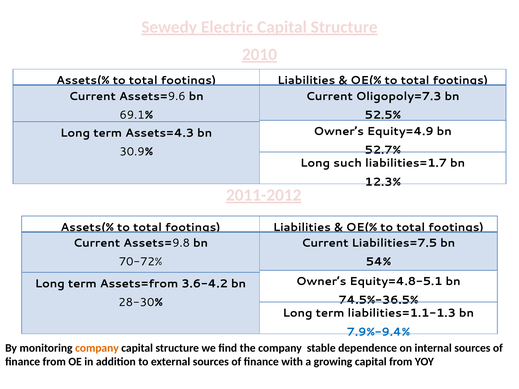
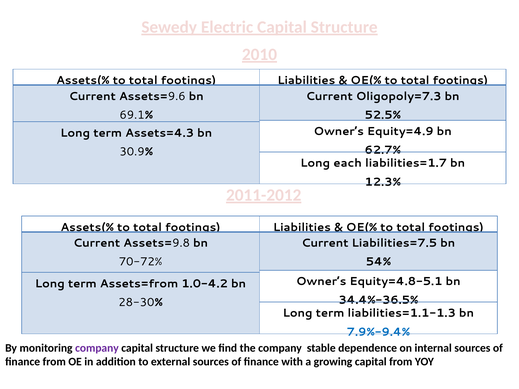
52.7%: 52.7% -> 62.7% (383, 150)
such: such -> each (348, 163)
3.6-4.2: 3.6-4.2 -> 1.0-4.2 (205, 284)
74.5%-36.5%: 74.5%-36.5% -> 34.4%-36.5% (378, 300)
company colour: orange -> purple (97, 348)
